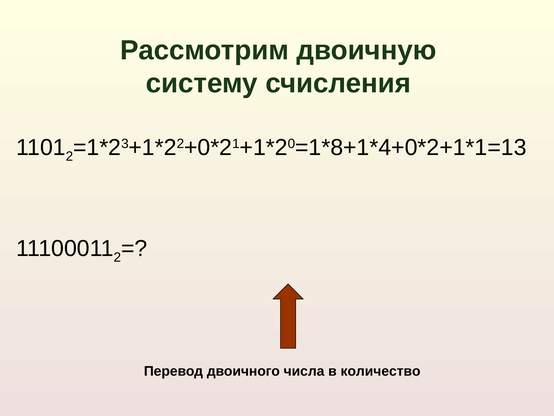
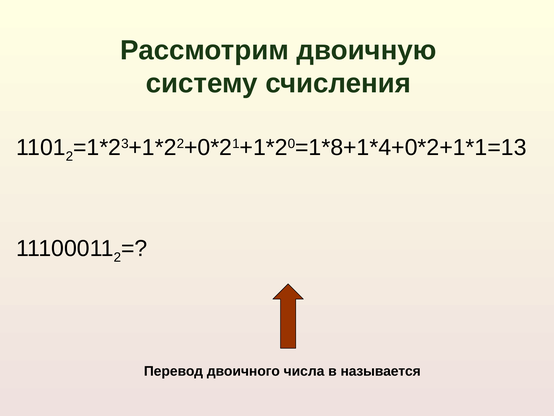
количество: количество -> называется (381, 371)
